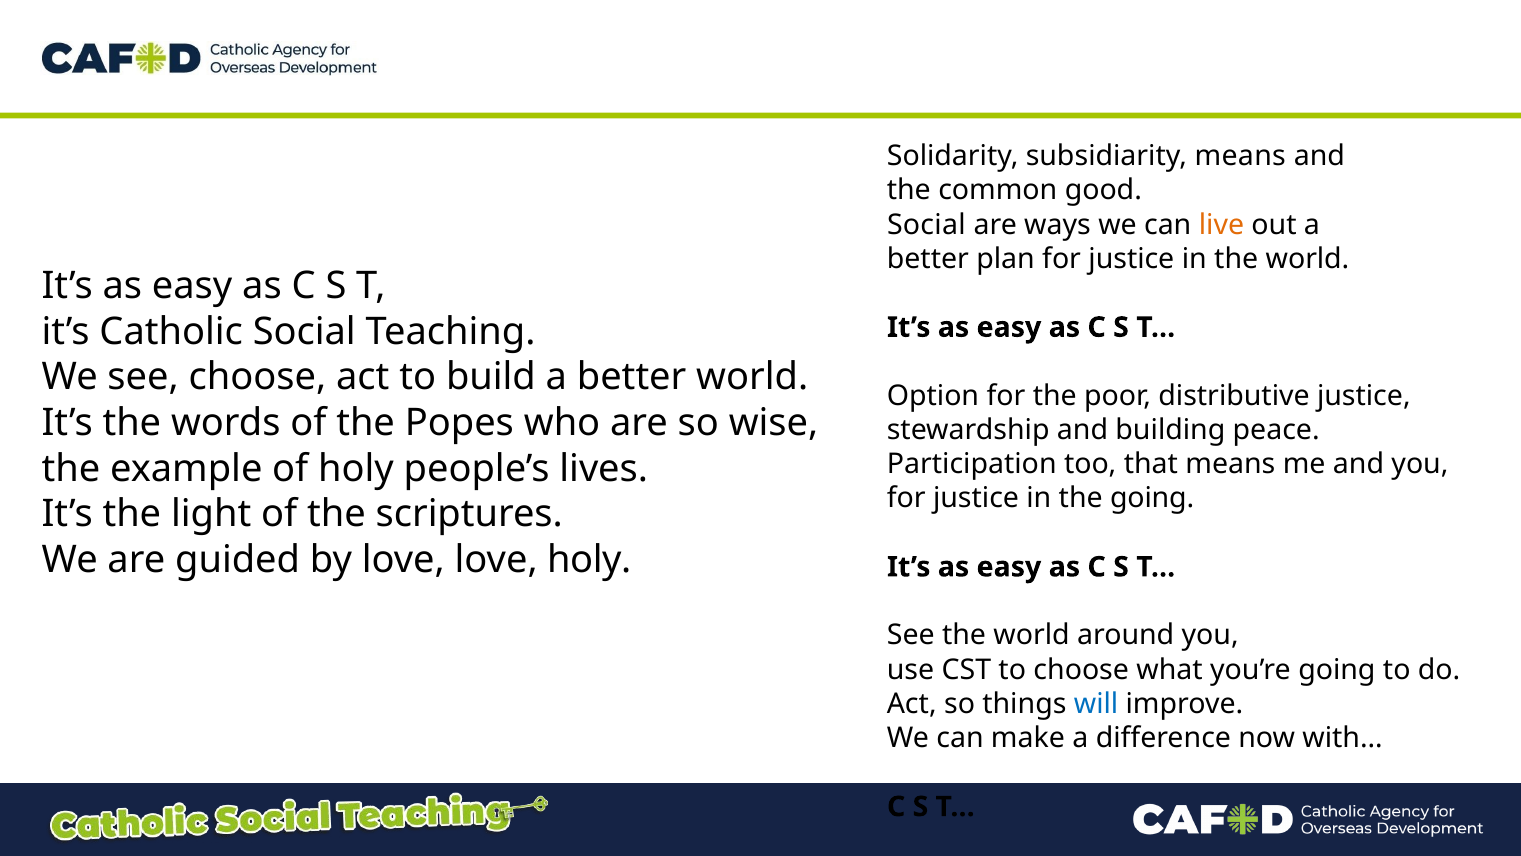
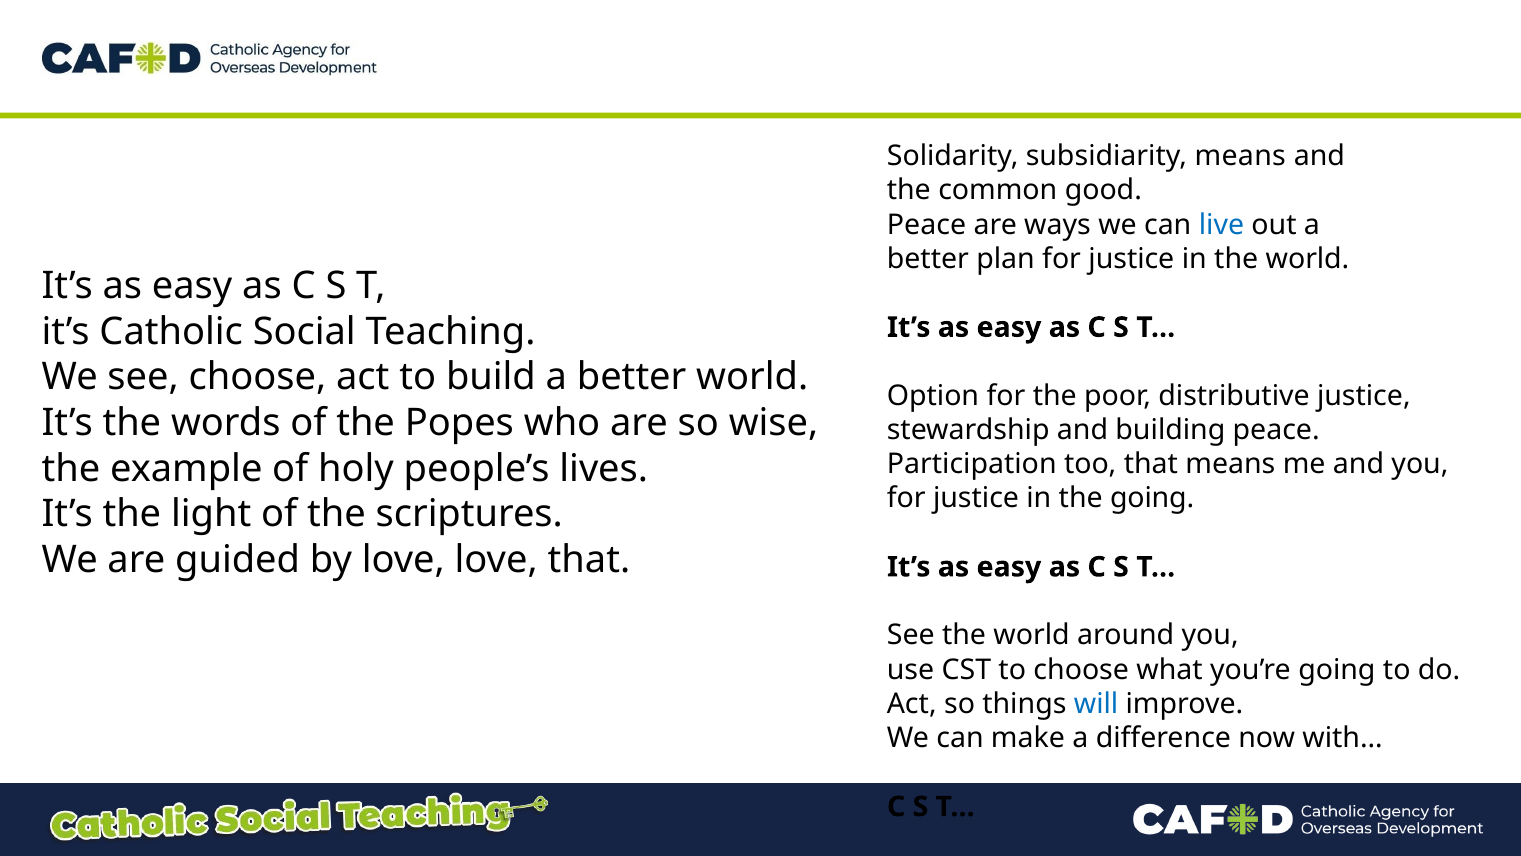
Social: Social -> Peace (927, 225)
live colour: orange -> blue (1221, 225)
love holy: holy -> that (589, 560)
